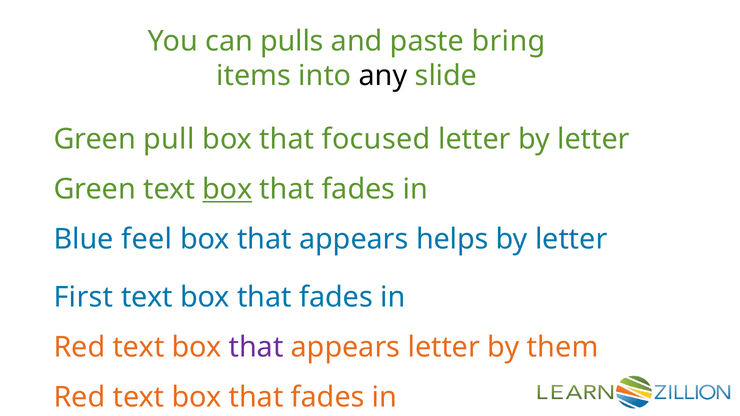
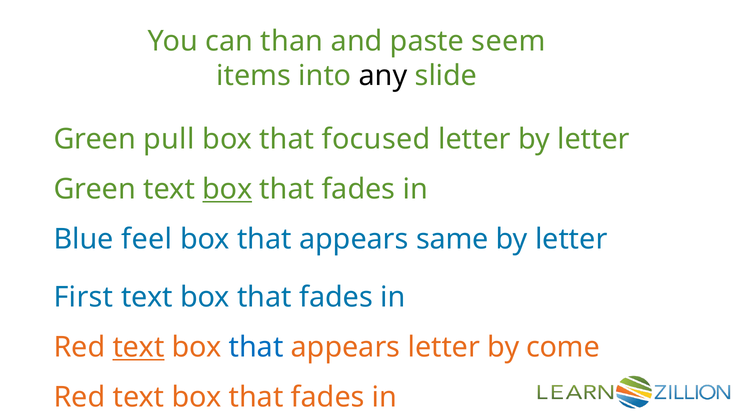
pulls: pulls -> than (292, 41)
bring: bring -> seem (508, 41)
helps: helps -> same (452, 239)
text underline: none -> present (139, 348)
that colour: purple -> blue (256, 348)
them: them -> come (563, 348)
